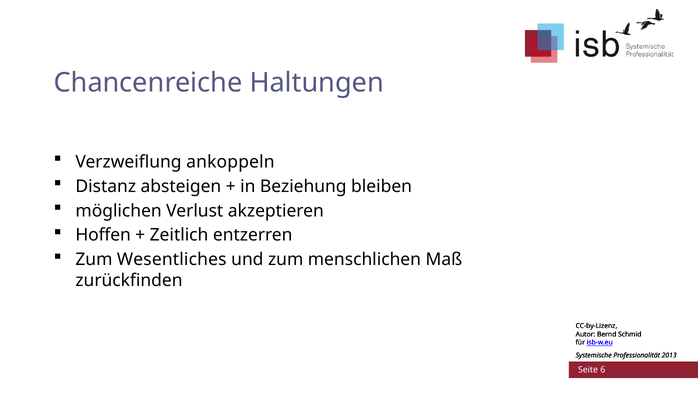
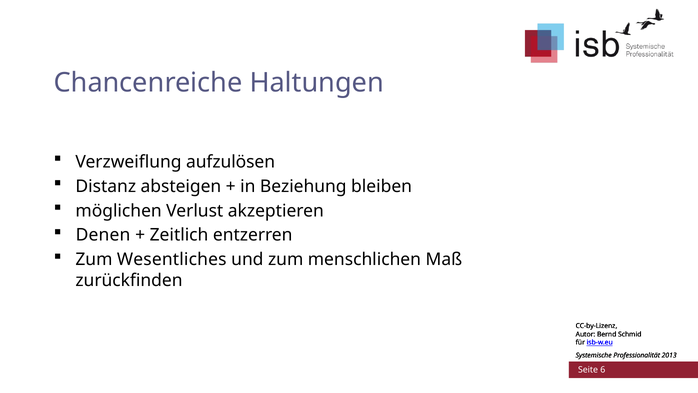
ankoppeln: ankoppeln -> aufzulösen (231, 162)
Hoffen: Hoffen -> Denen (103, 235)
